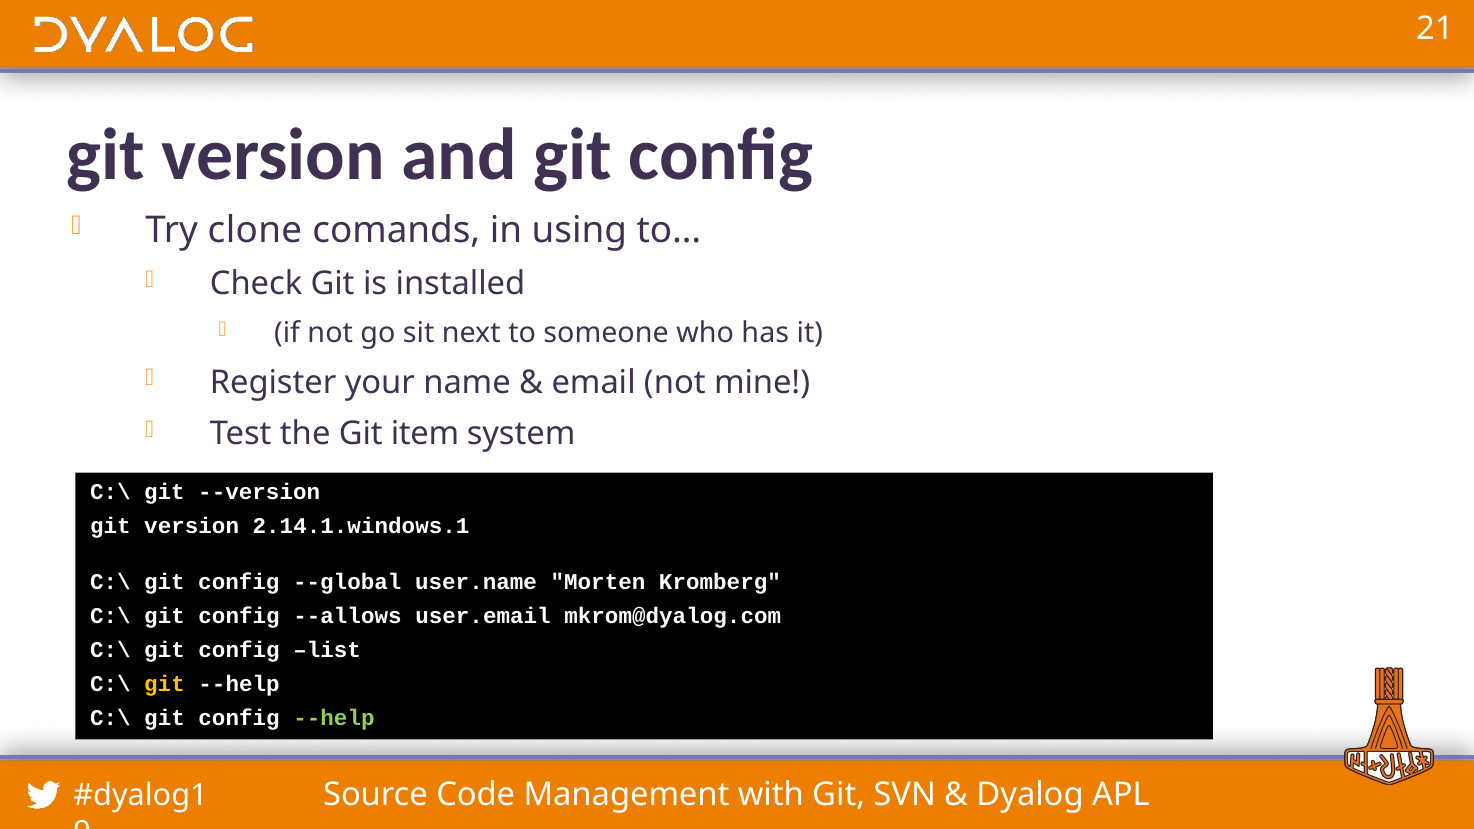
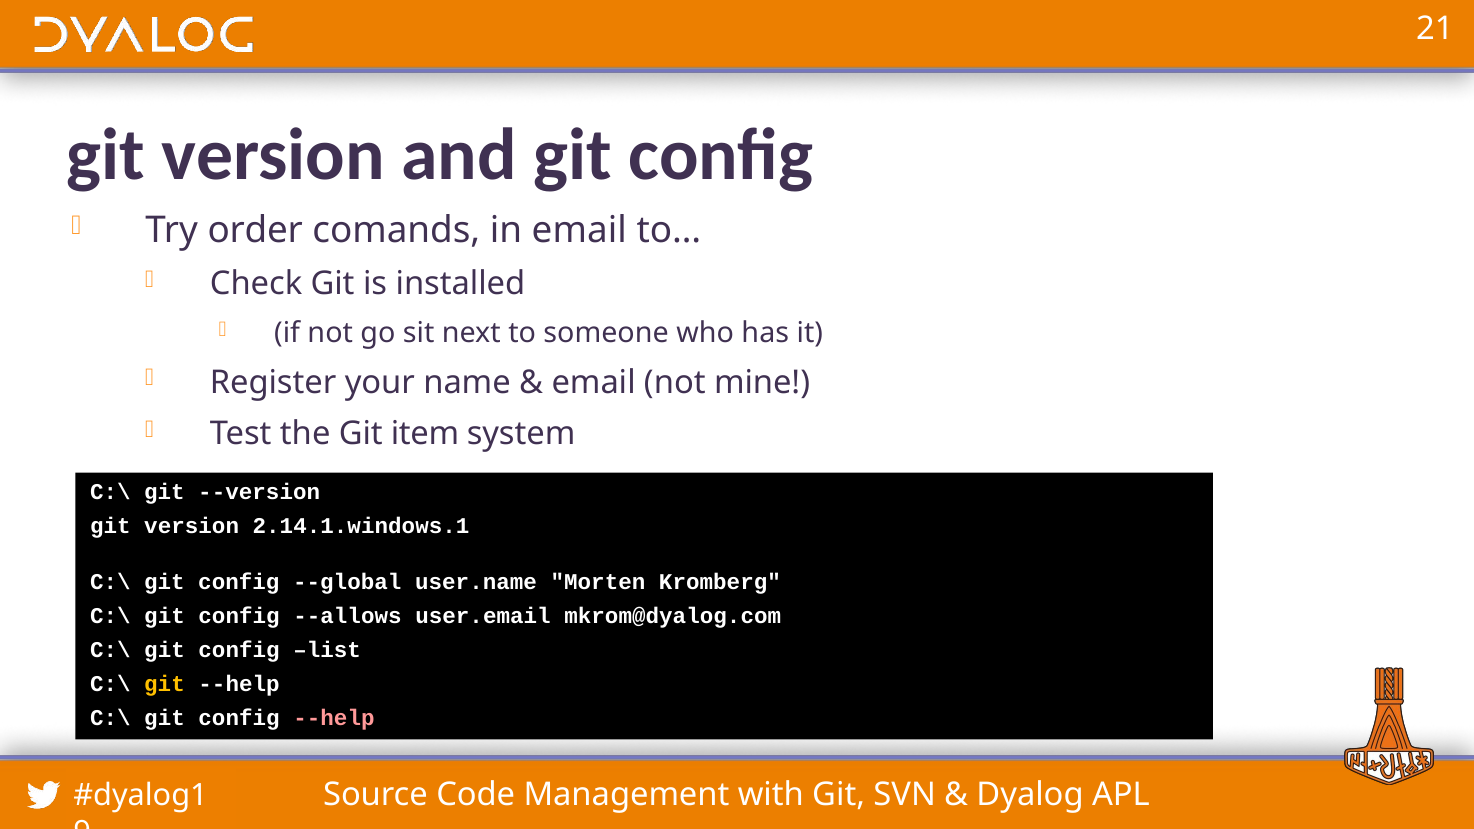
clone: clone -> order (255, 230)
in using: using -> email (579, 230)
--help colour: light green -> pink (334, 718)
